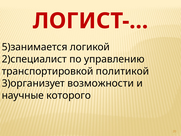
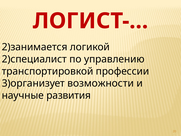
5)занимается: 5)занимается -> 2)занимается (35, 47)
политикой: политикой -> профессии (122, 71)
которого: которого -> развития (69, 95)
